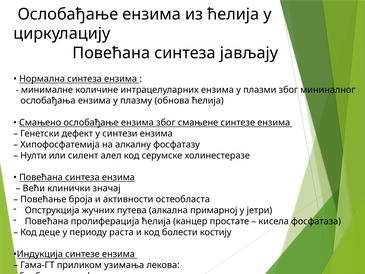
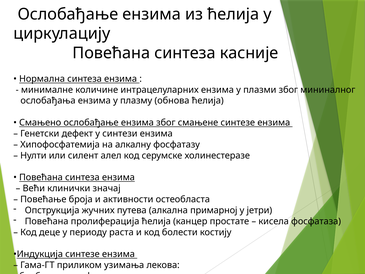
јављају: јављају -> касније (249, 53)
